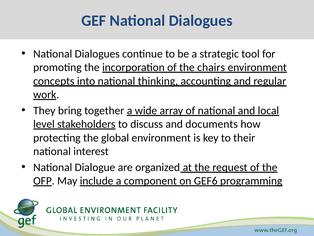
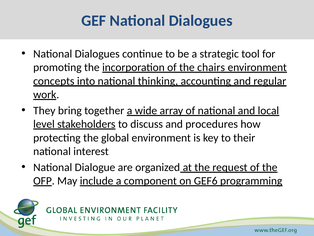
documents: documents -> procedures (212, 124)
